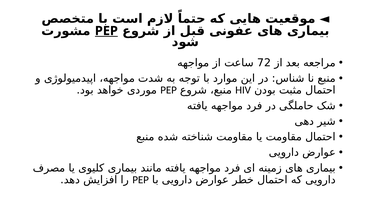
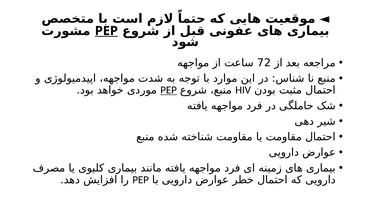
PEP underline: none -> present (169, 90)
